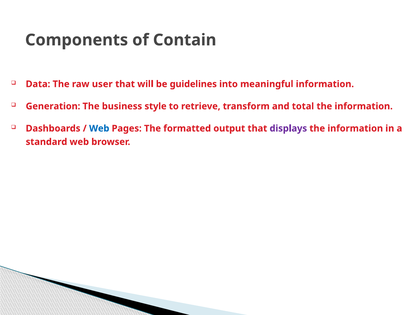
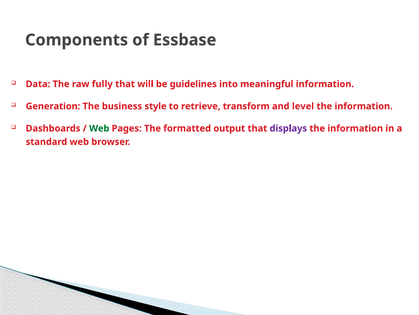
Contain: Contain -> Essbase (185, 40)
user: user -> fully (102, 84)
total: total -> level (303, 106)
Web colour: blue -> green (99, 128)
